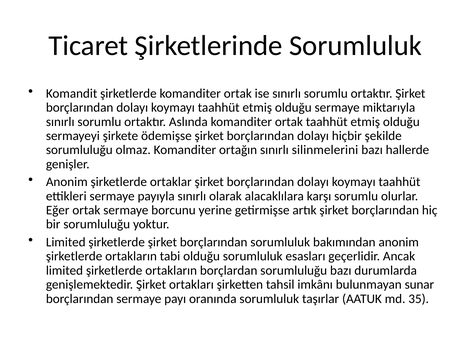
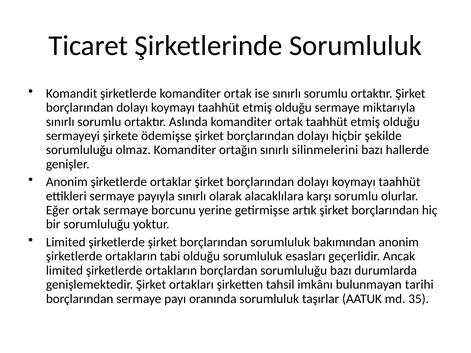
sunar: sunar -> tarihi (419, 285)
